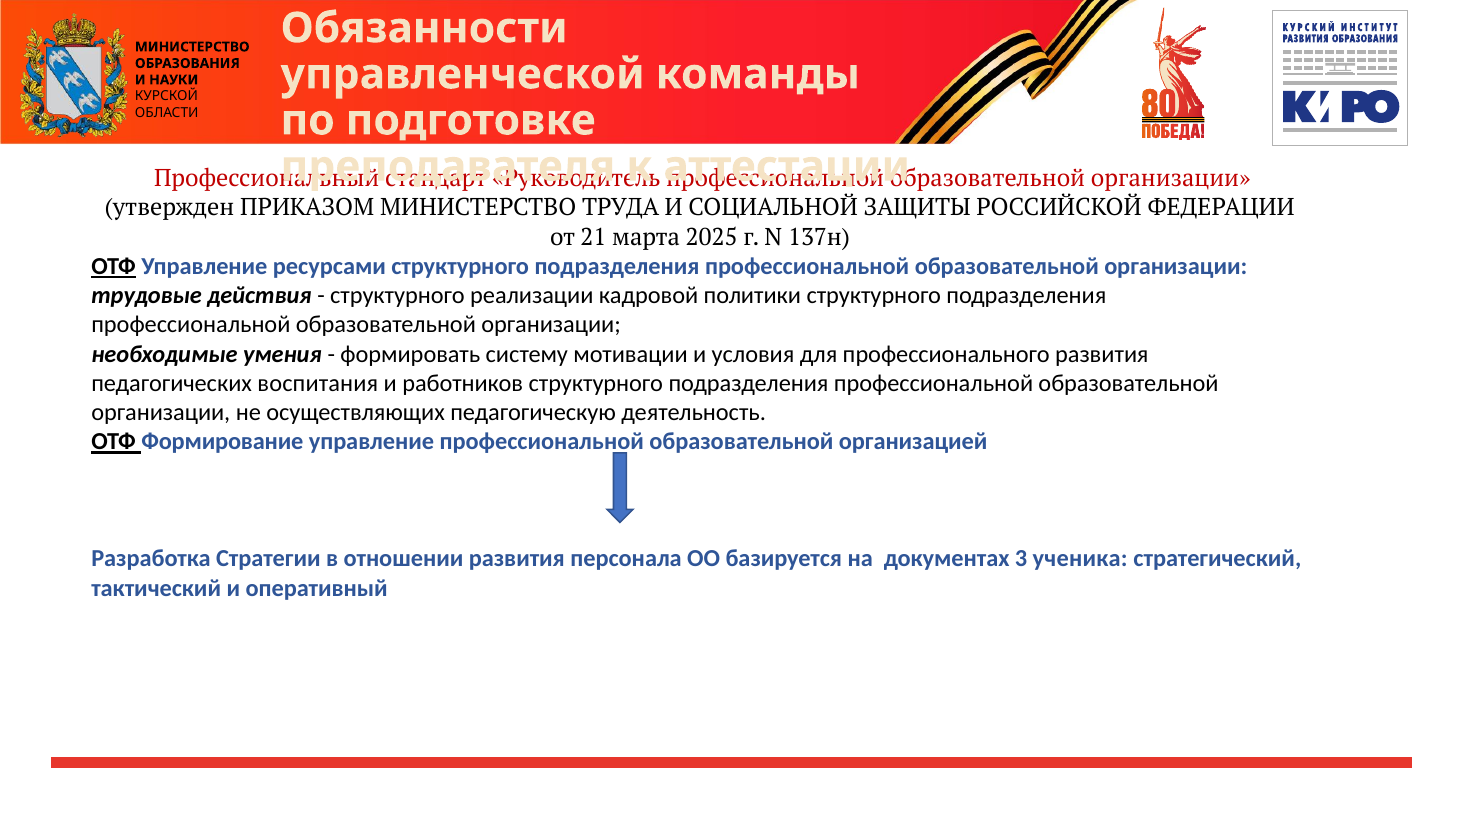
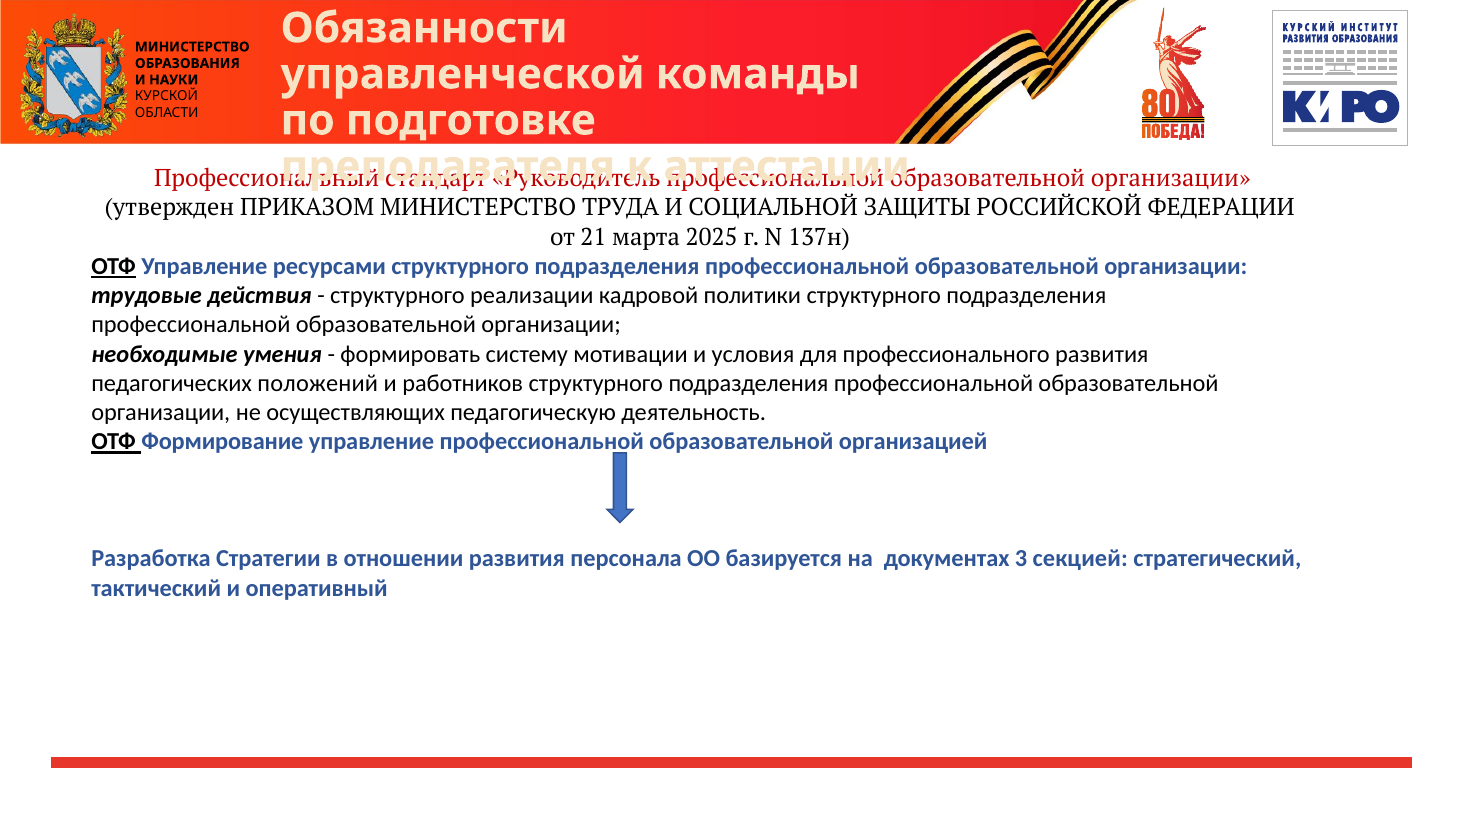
воспитания: воспитания -> положений (318, 383)
ученика: ученика -> секцией (1080, 559)
